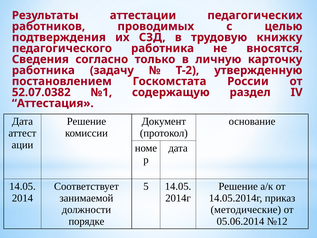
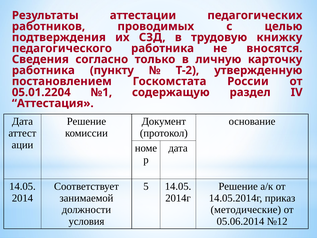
задачу: задачу -> пункту (112, 70)
52.07.0382: 52.07.0382 -> 05.01.2204 (41, 92)
порядке: порядке -> условия (86, 221)
